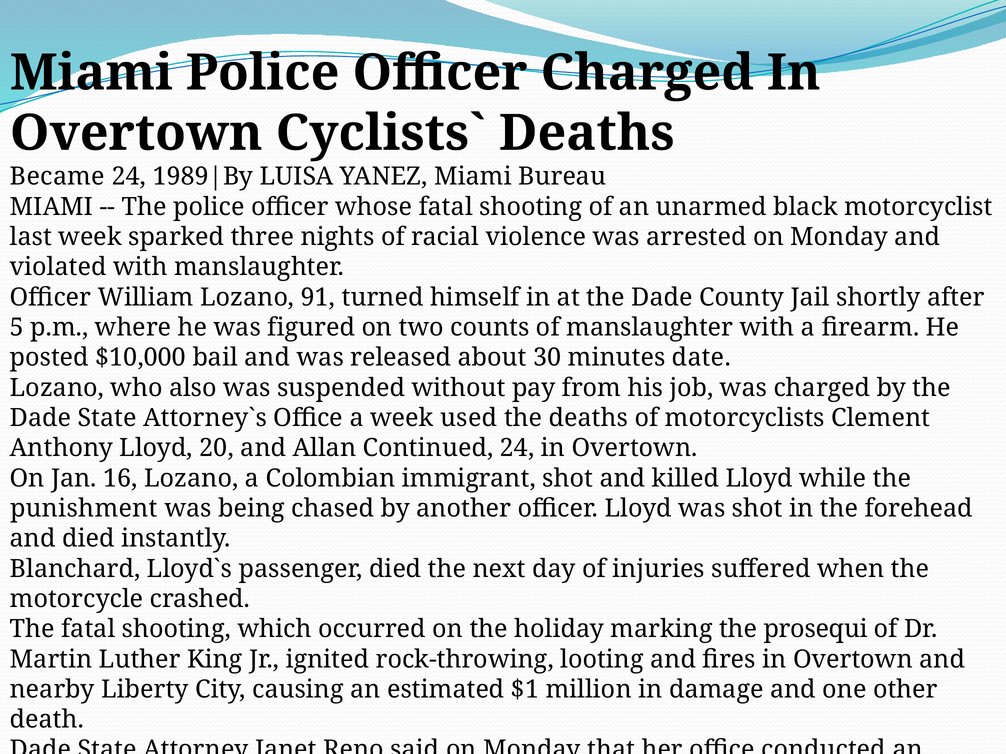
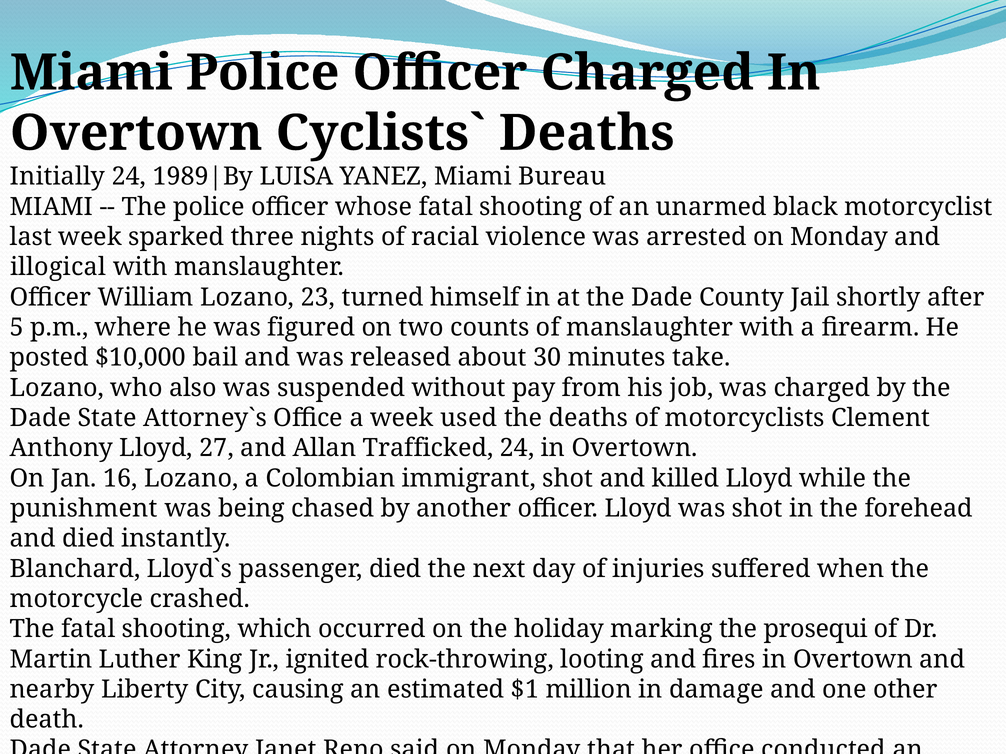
Became: Became -> Initially (58, 177)
violated: violated -> illogical (58, 267)
91: 91 -> 23 (318, 298)
date: date -> take (701, 358)
20: 20 -> 27 (217, 448)
Continued: Continued -> Trafficked (428, 448)
